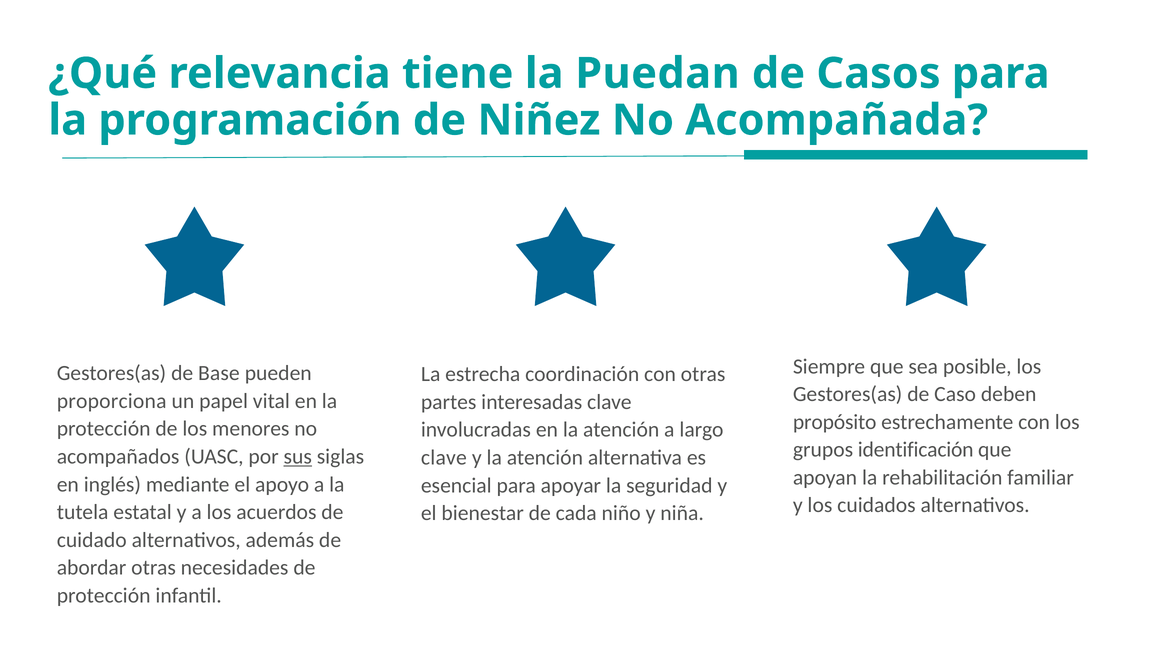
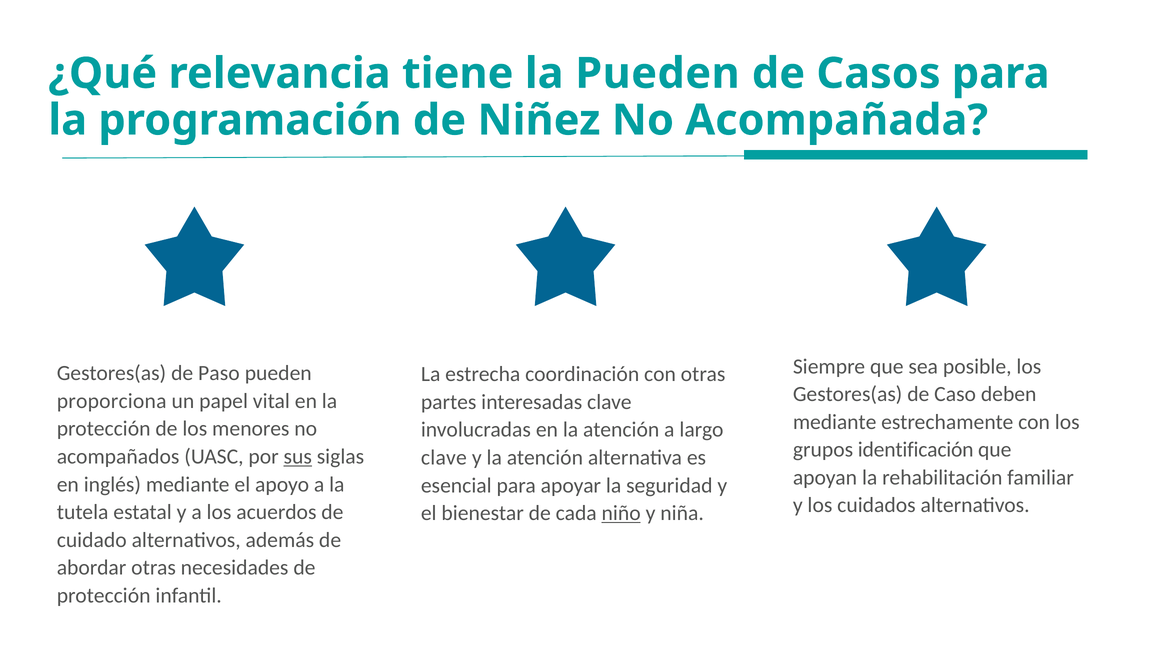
la Puedan: Puedan -> Pueden (657, 74)
Base: Base -> Paso (219, 374)
propósito: propósito -> mediante (835, 422)
niño underline: none -> present (621, 514)
